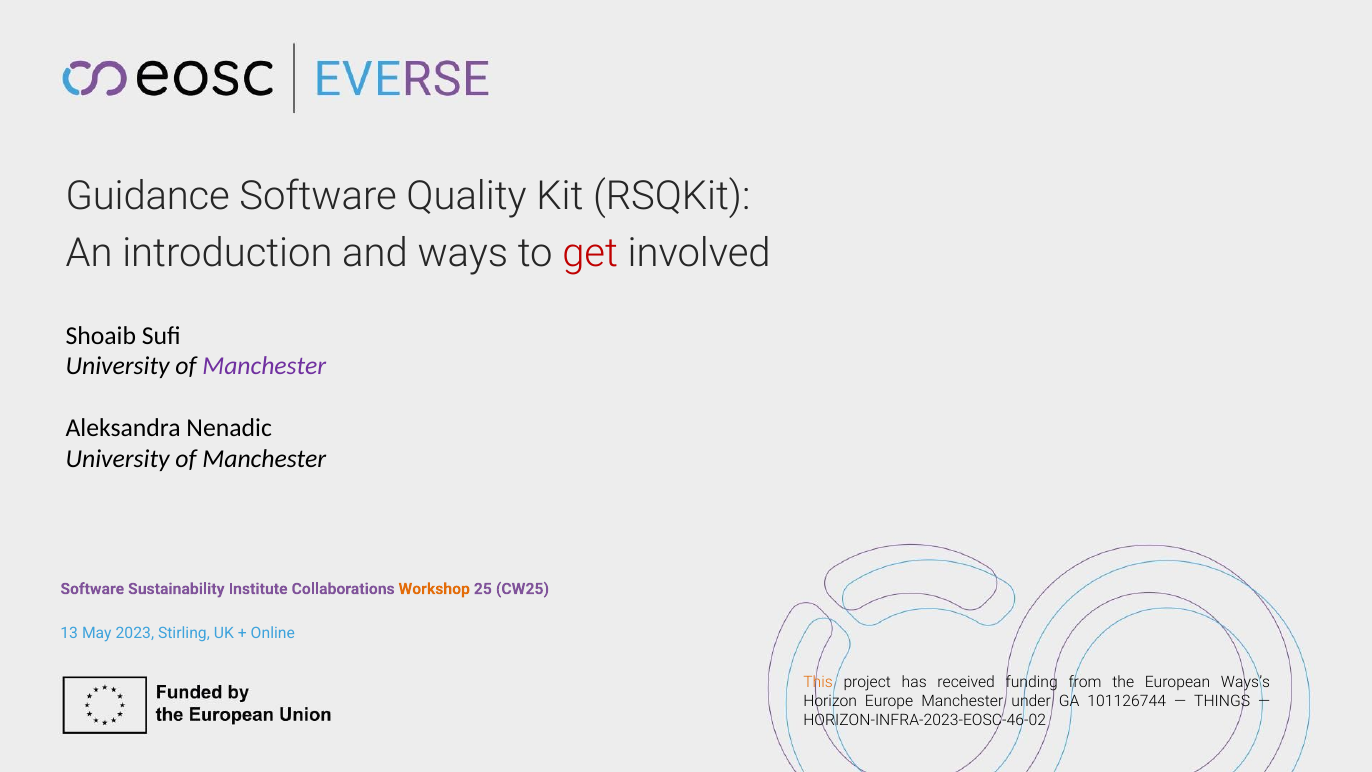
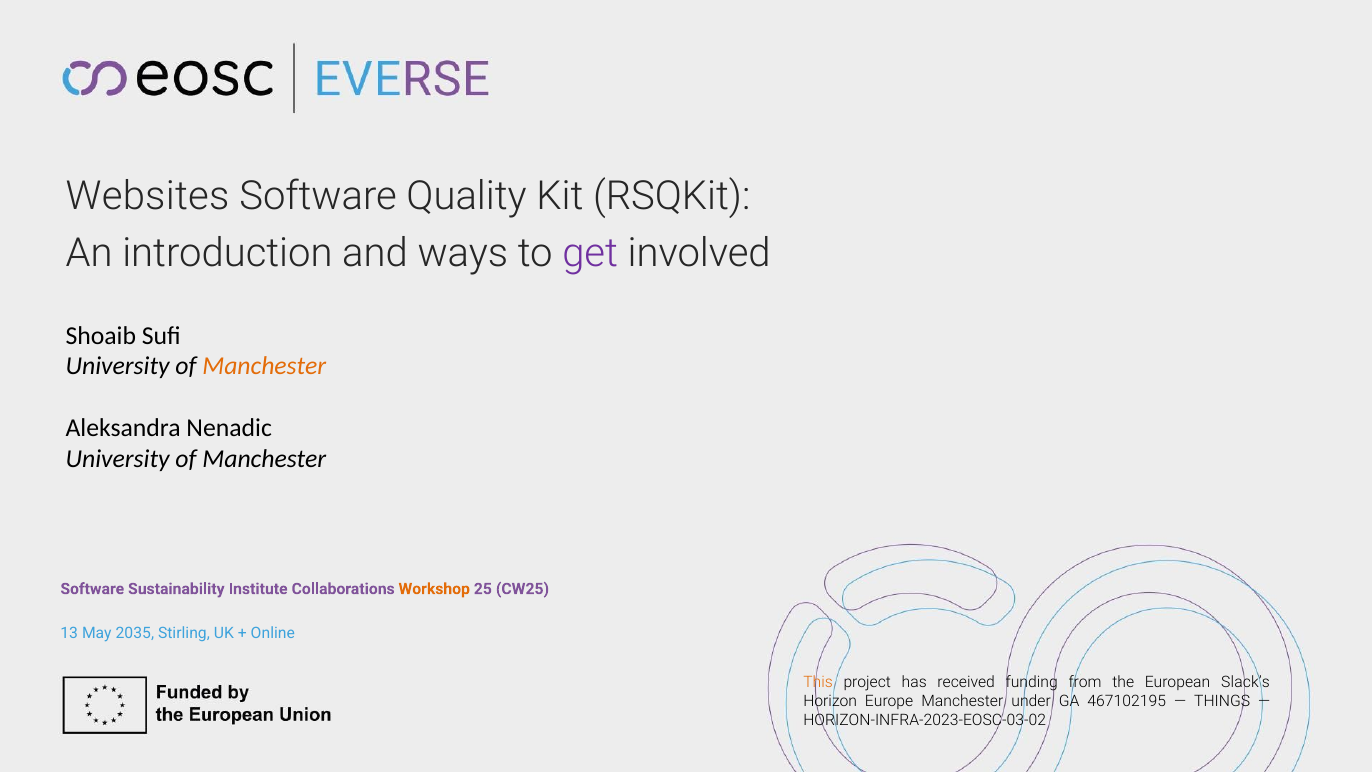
Guidance: Guidance -> Websites (148, 196)
get colour: red -> purple (590, 253)
Manchester colour: purple -> orange (264, 366)
2023: 2023 -> 2035 (135, 633)
Ways’s: Ways’s -> Slack’s (1246, 683)
101126744: 101126744 -> 467102195 (1127, 701)
HORIZON-INFRA-2023-EOSC-46-02: HORIZON-INFRA-2023-EOSC-46-02 -> HORIZON-INFRA-2023-EOSC-03-02 (925, 720)
